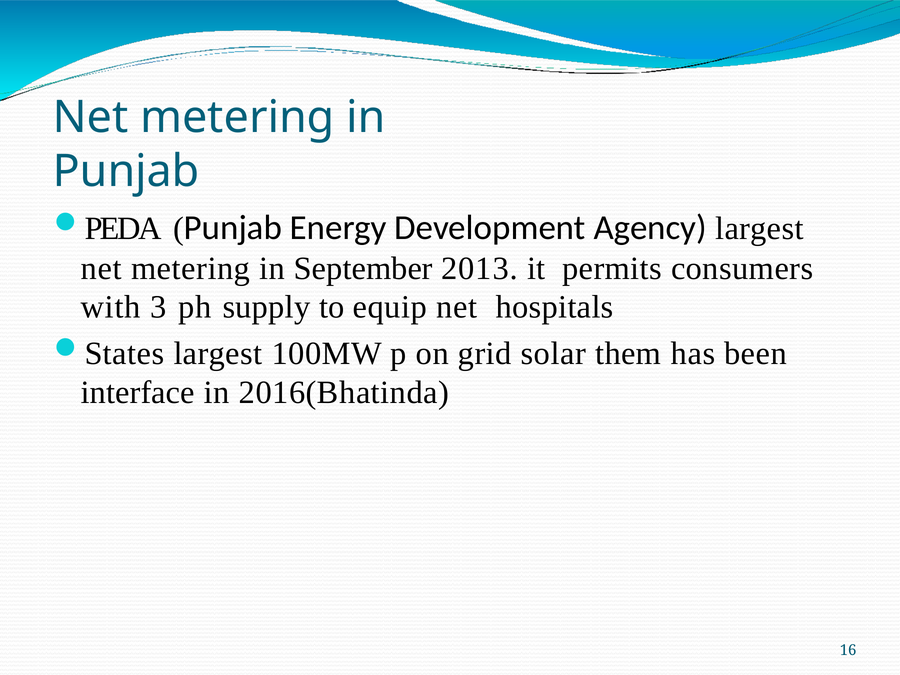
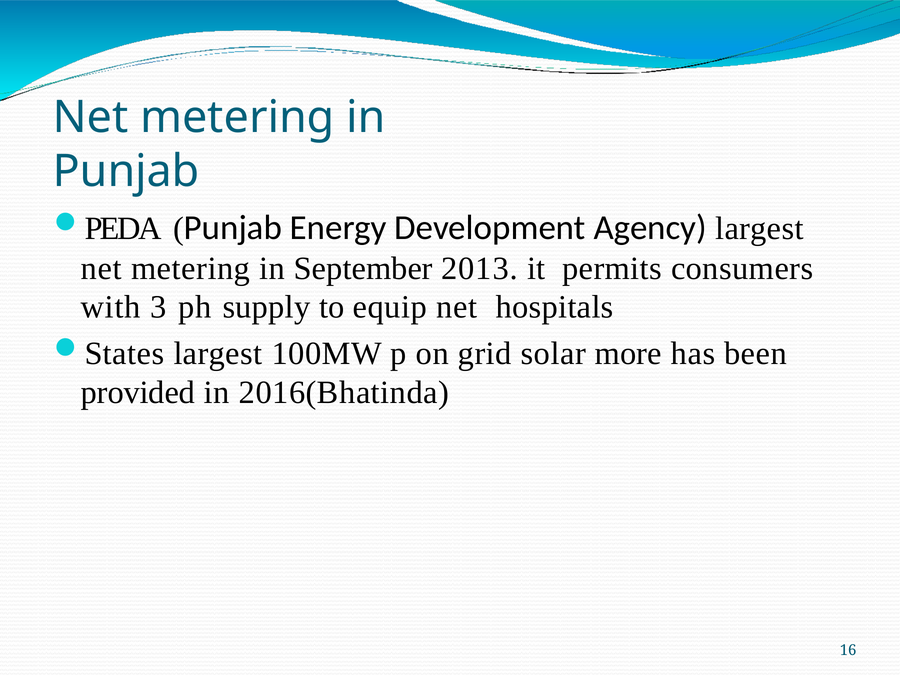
them: them -> more (628, 353)
interface: interface -> provided (138, 392)
